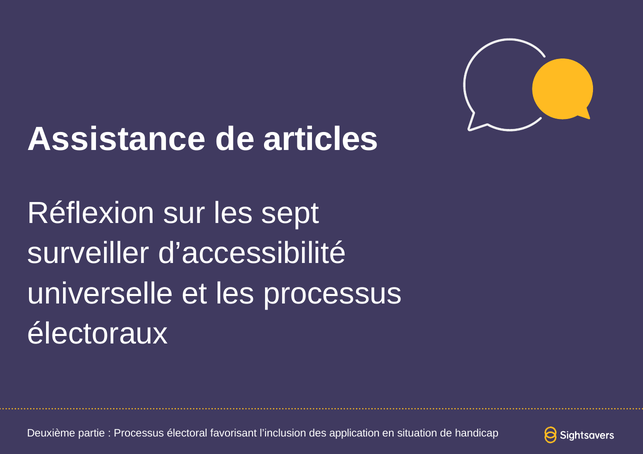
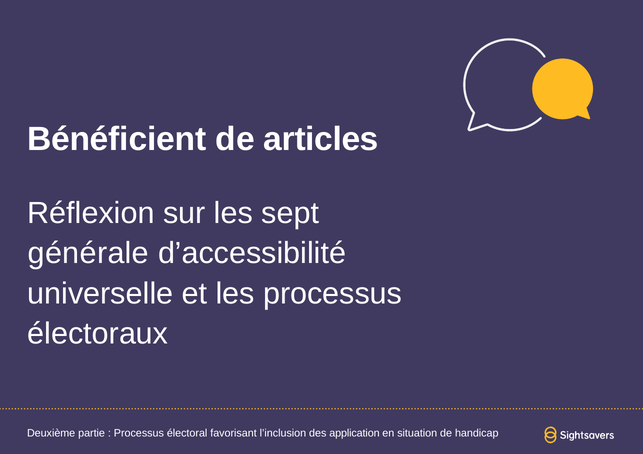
Assistance: Assistance -> Bénéficient (117, 139)
surveiller: surveiller -> générale (88, 254)
